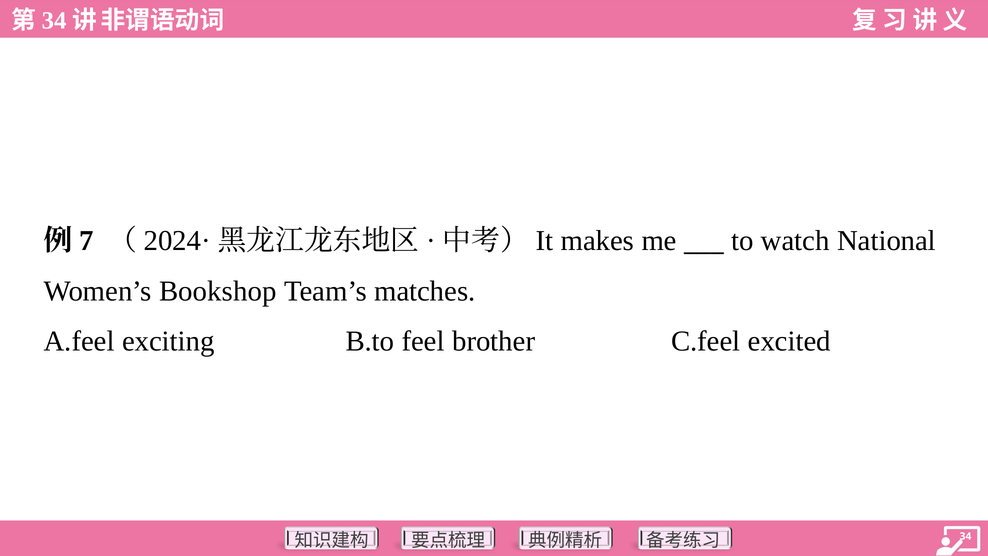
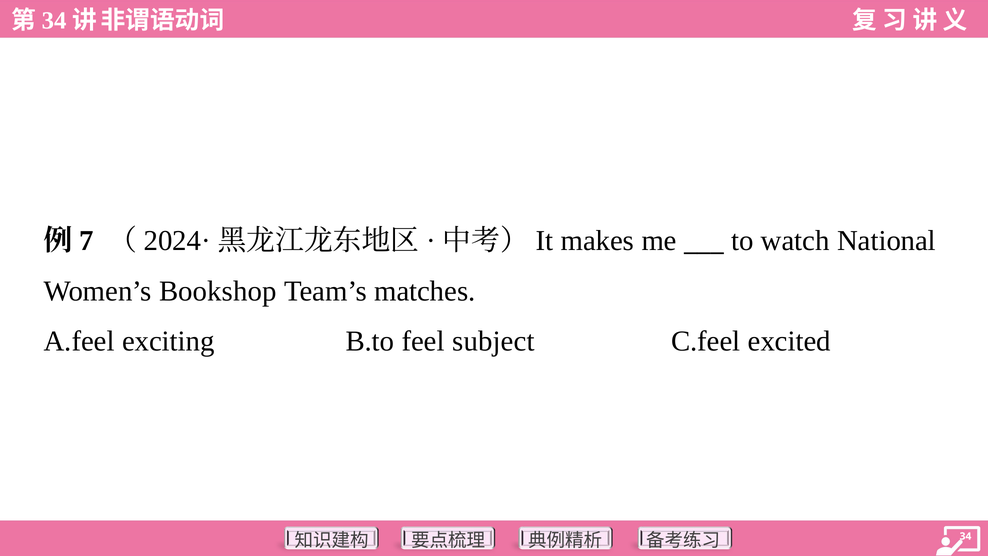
brother: brother -> subject (493, 341)
